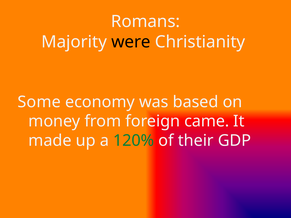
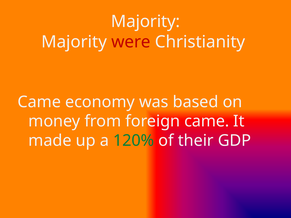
Romans: Romans -> Majority (146, 22)
were colour: black -> red (131, 42)
Some: Some -> Came (39, 102)
